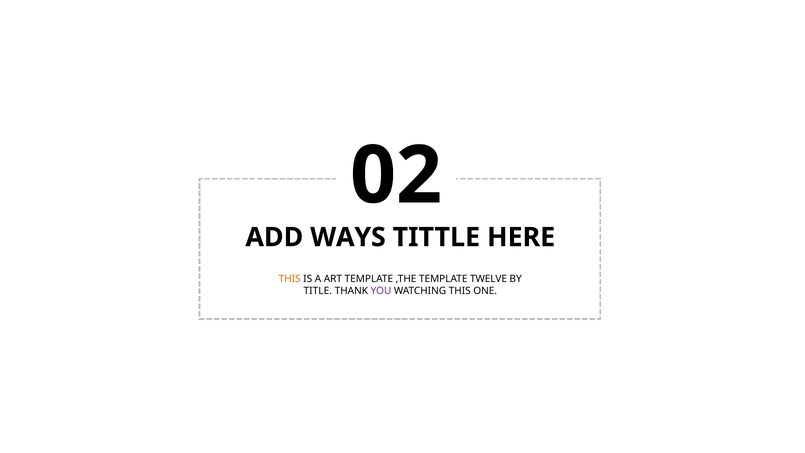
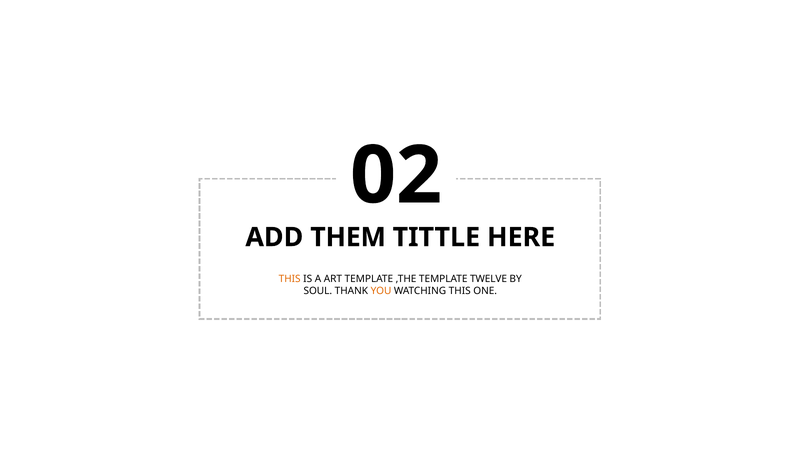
WAYS: WAYS -> THEM (348, 237)
TITLE: TITLE -> SOUL (318, 291)
YOU colour: purple -> orange (381, 291)
